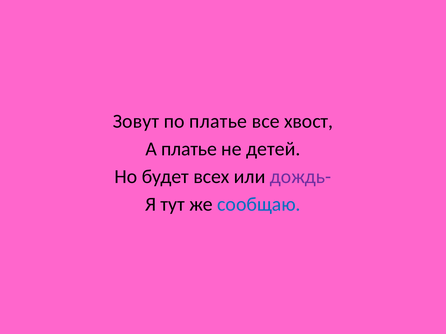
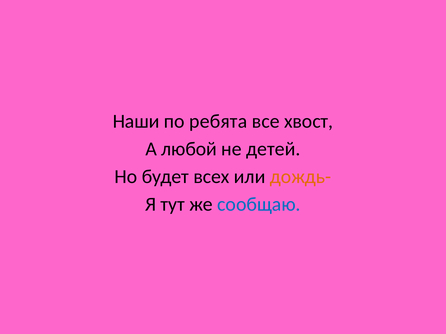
Зовут: Зовут -> Наши (136, 121)
по платье: платье -> ребята (218, 121)
А платье: платье -> любой (189, 149)
дождь- colour: purple -> orange (301, 177)
